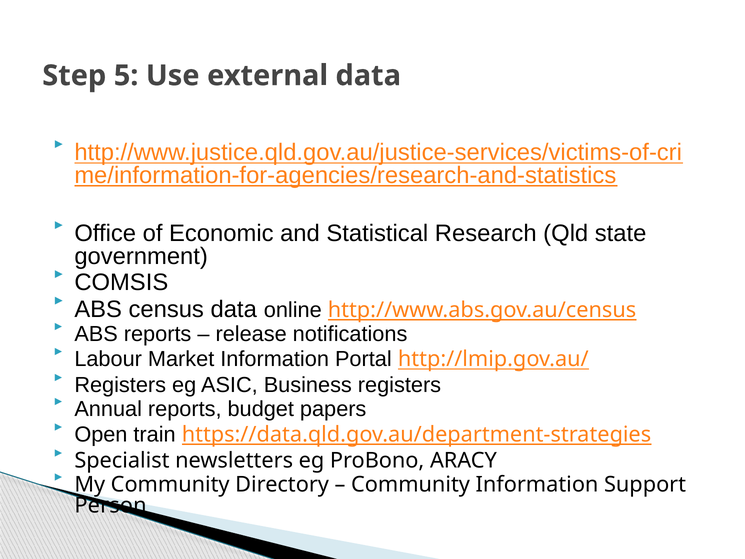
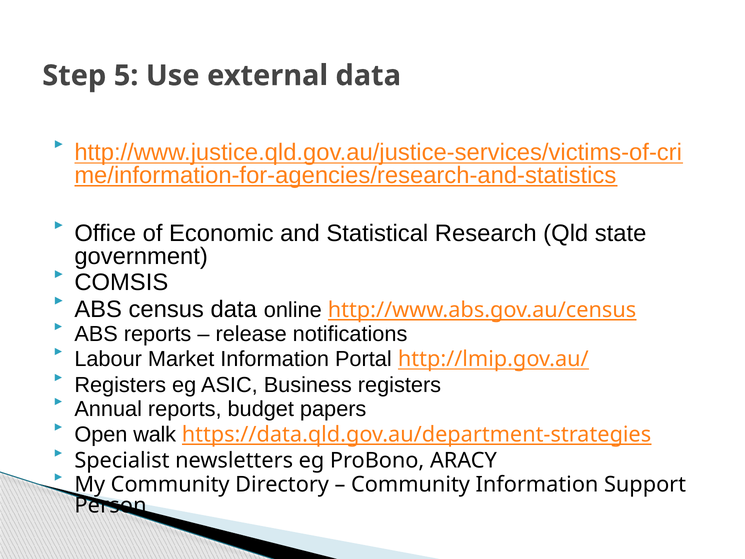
train: train -> walk (155, 434)
